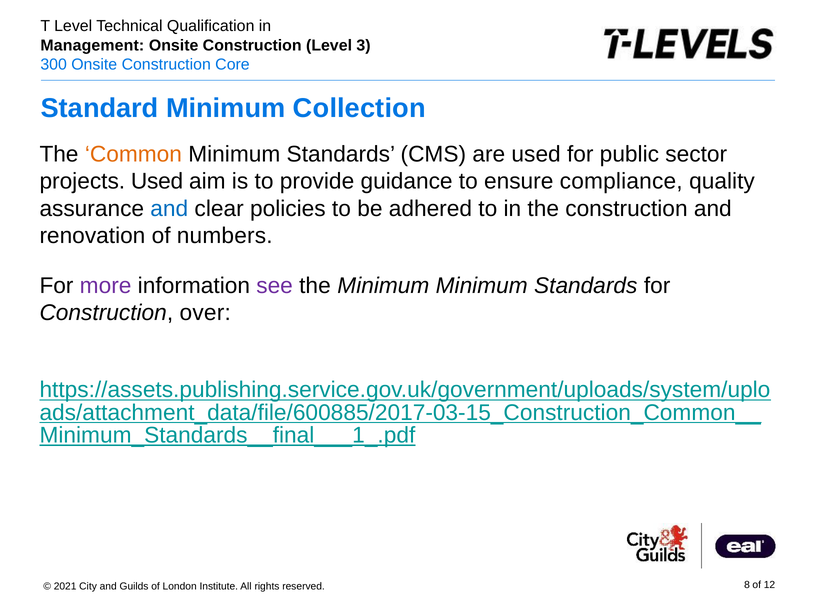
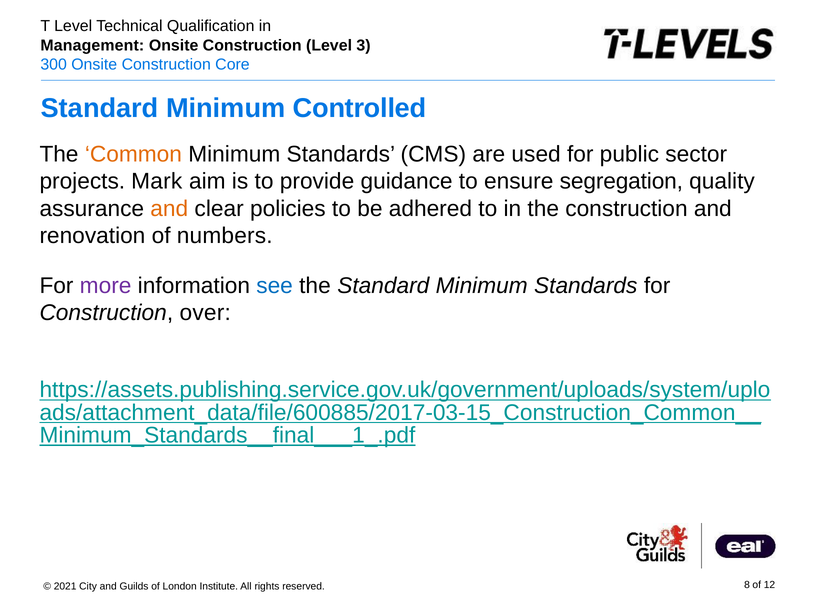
Collection: Collection -> Controlled (360, 108)
projects Used: Used -> Mark (157, 181)
compliance: compliance -> segregation (621, 181)
and colour: blue -> orange (169, 209)
see colour: purple -> blue (275, 286)
the Minimum: Minimum -> Standard (383, 286)
